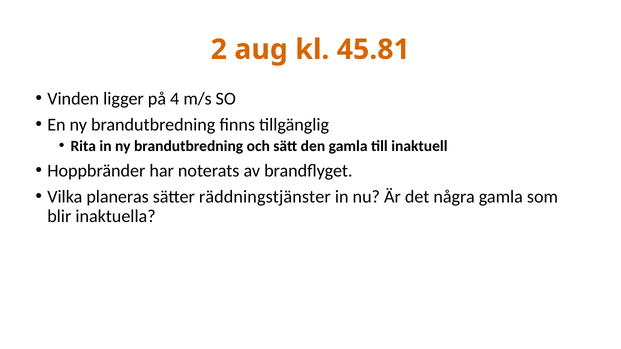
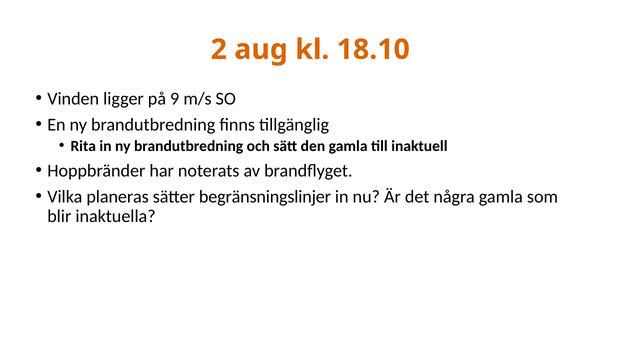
45.81: 45.81 -> 18.10 (373, 50)
4: 4 -> 9 (175, 99)
räddningstjänster: räddningstjänster -> begränsningslinjer (265, 197)
